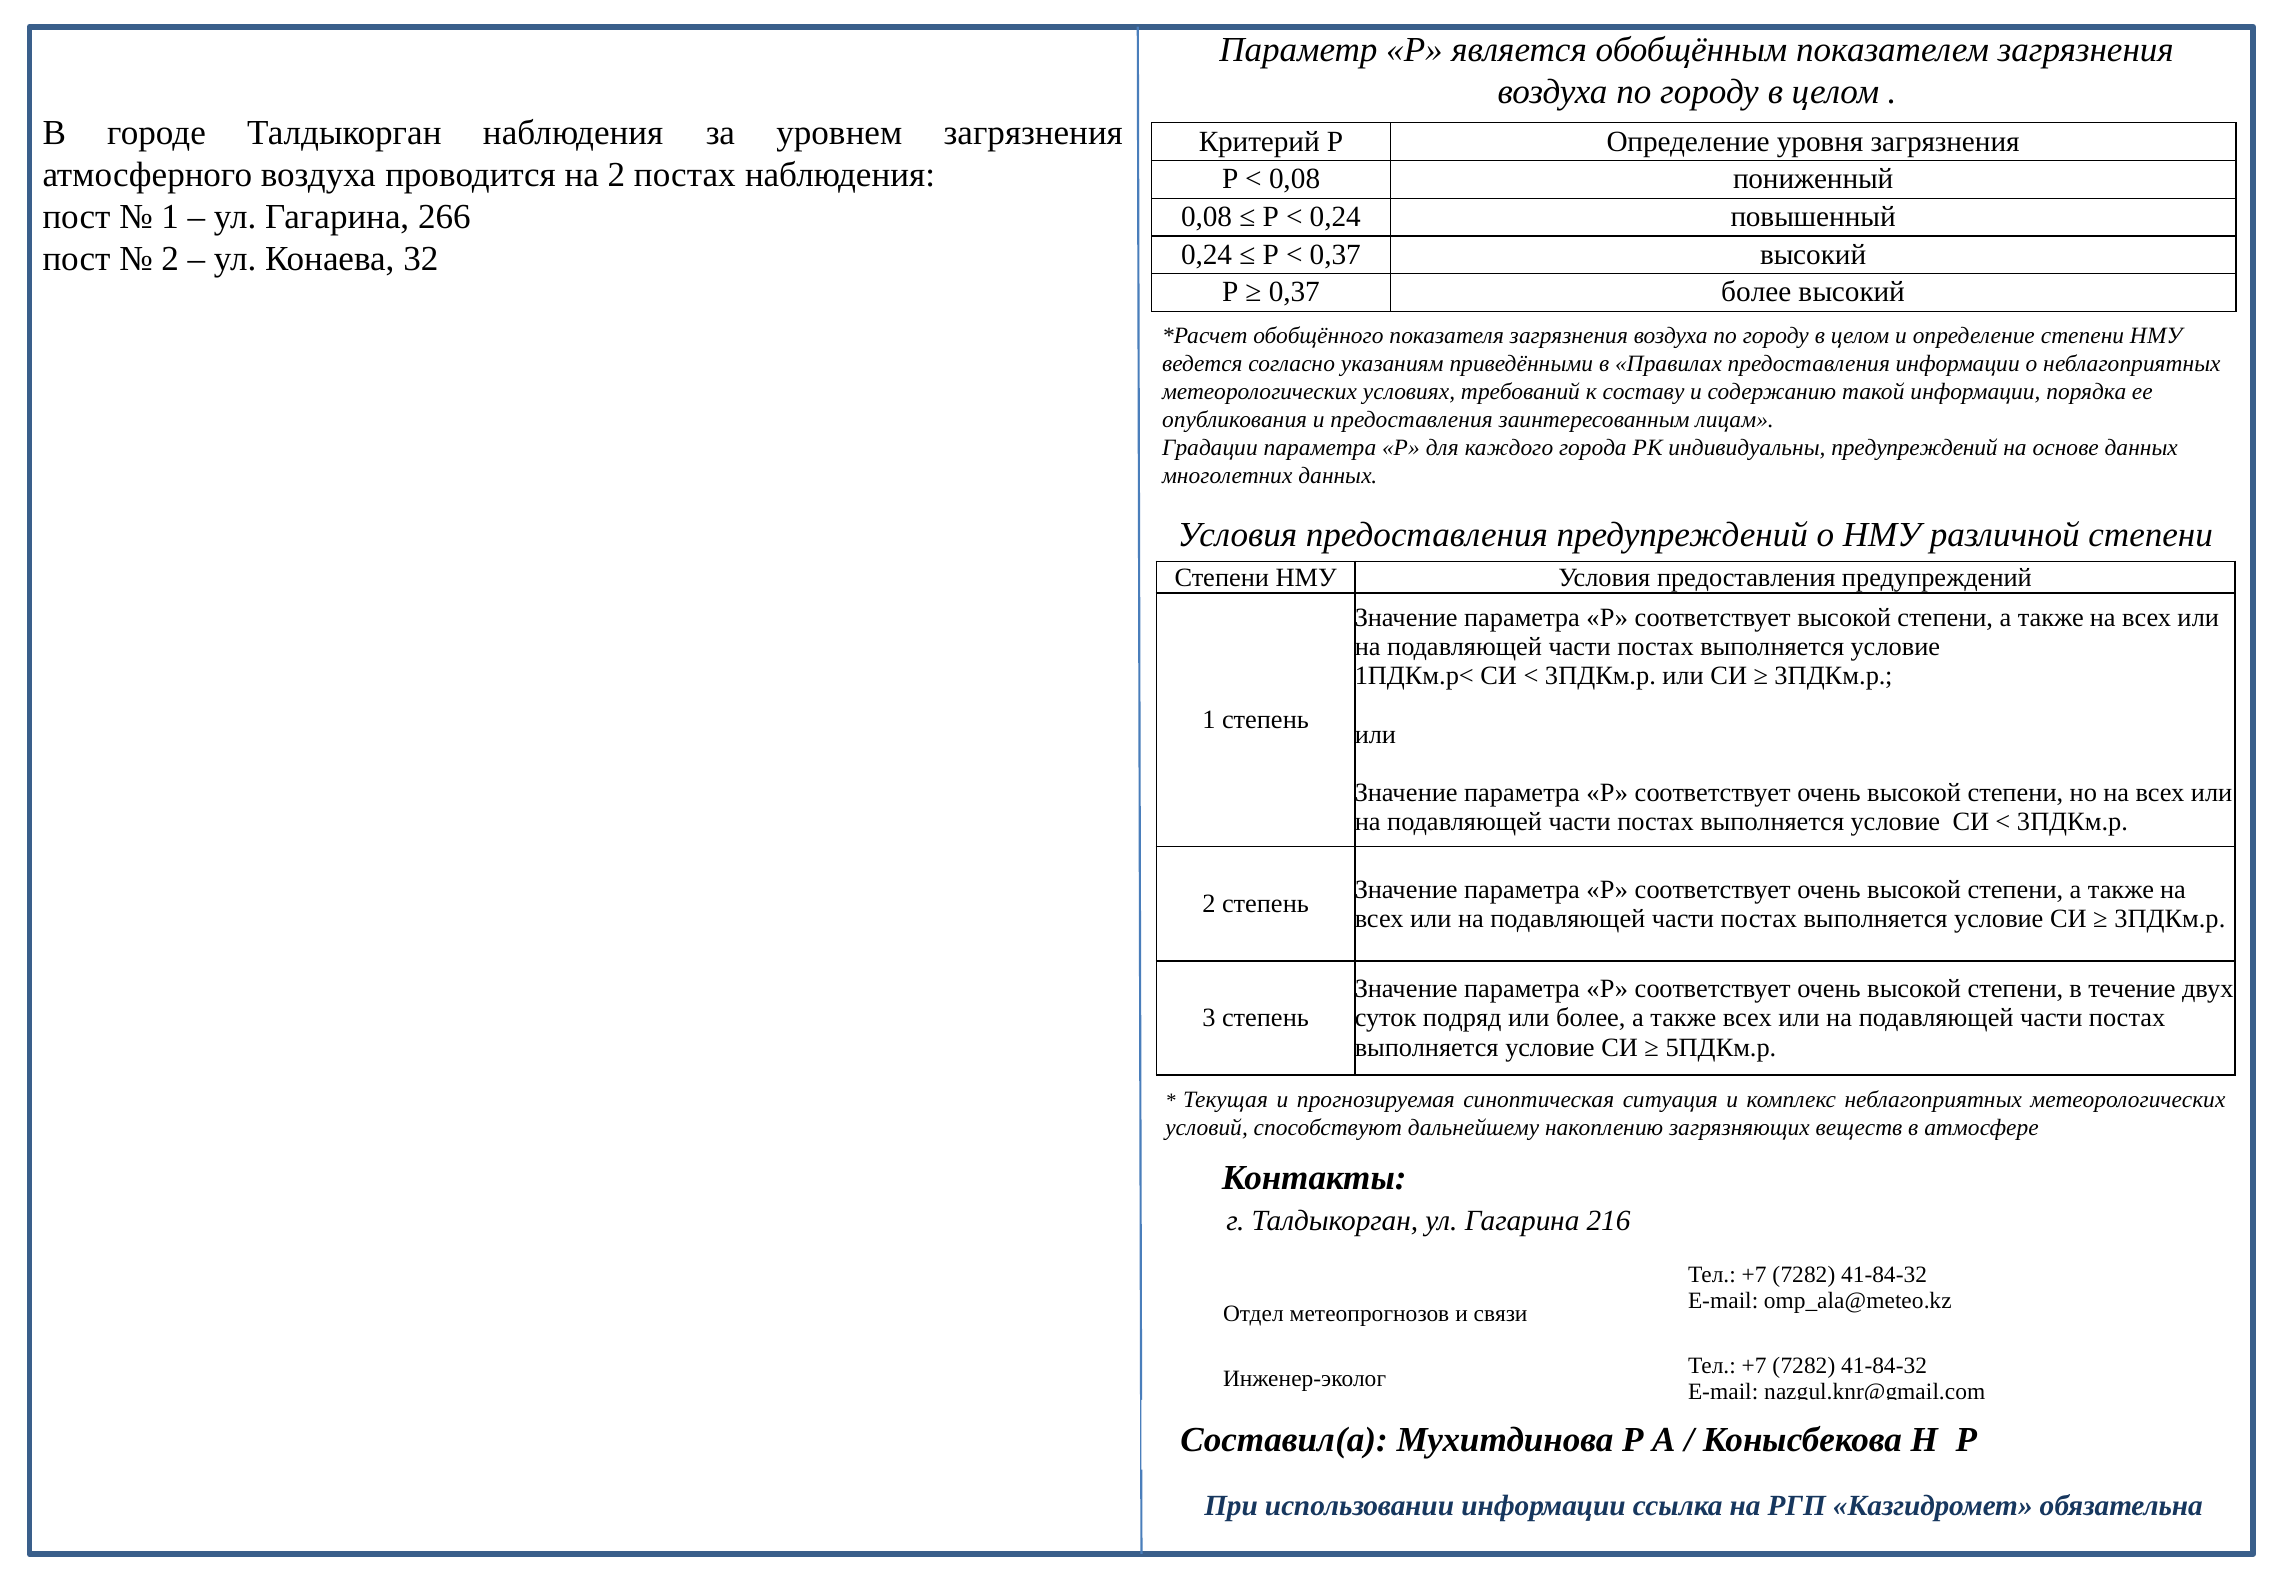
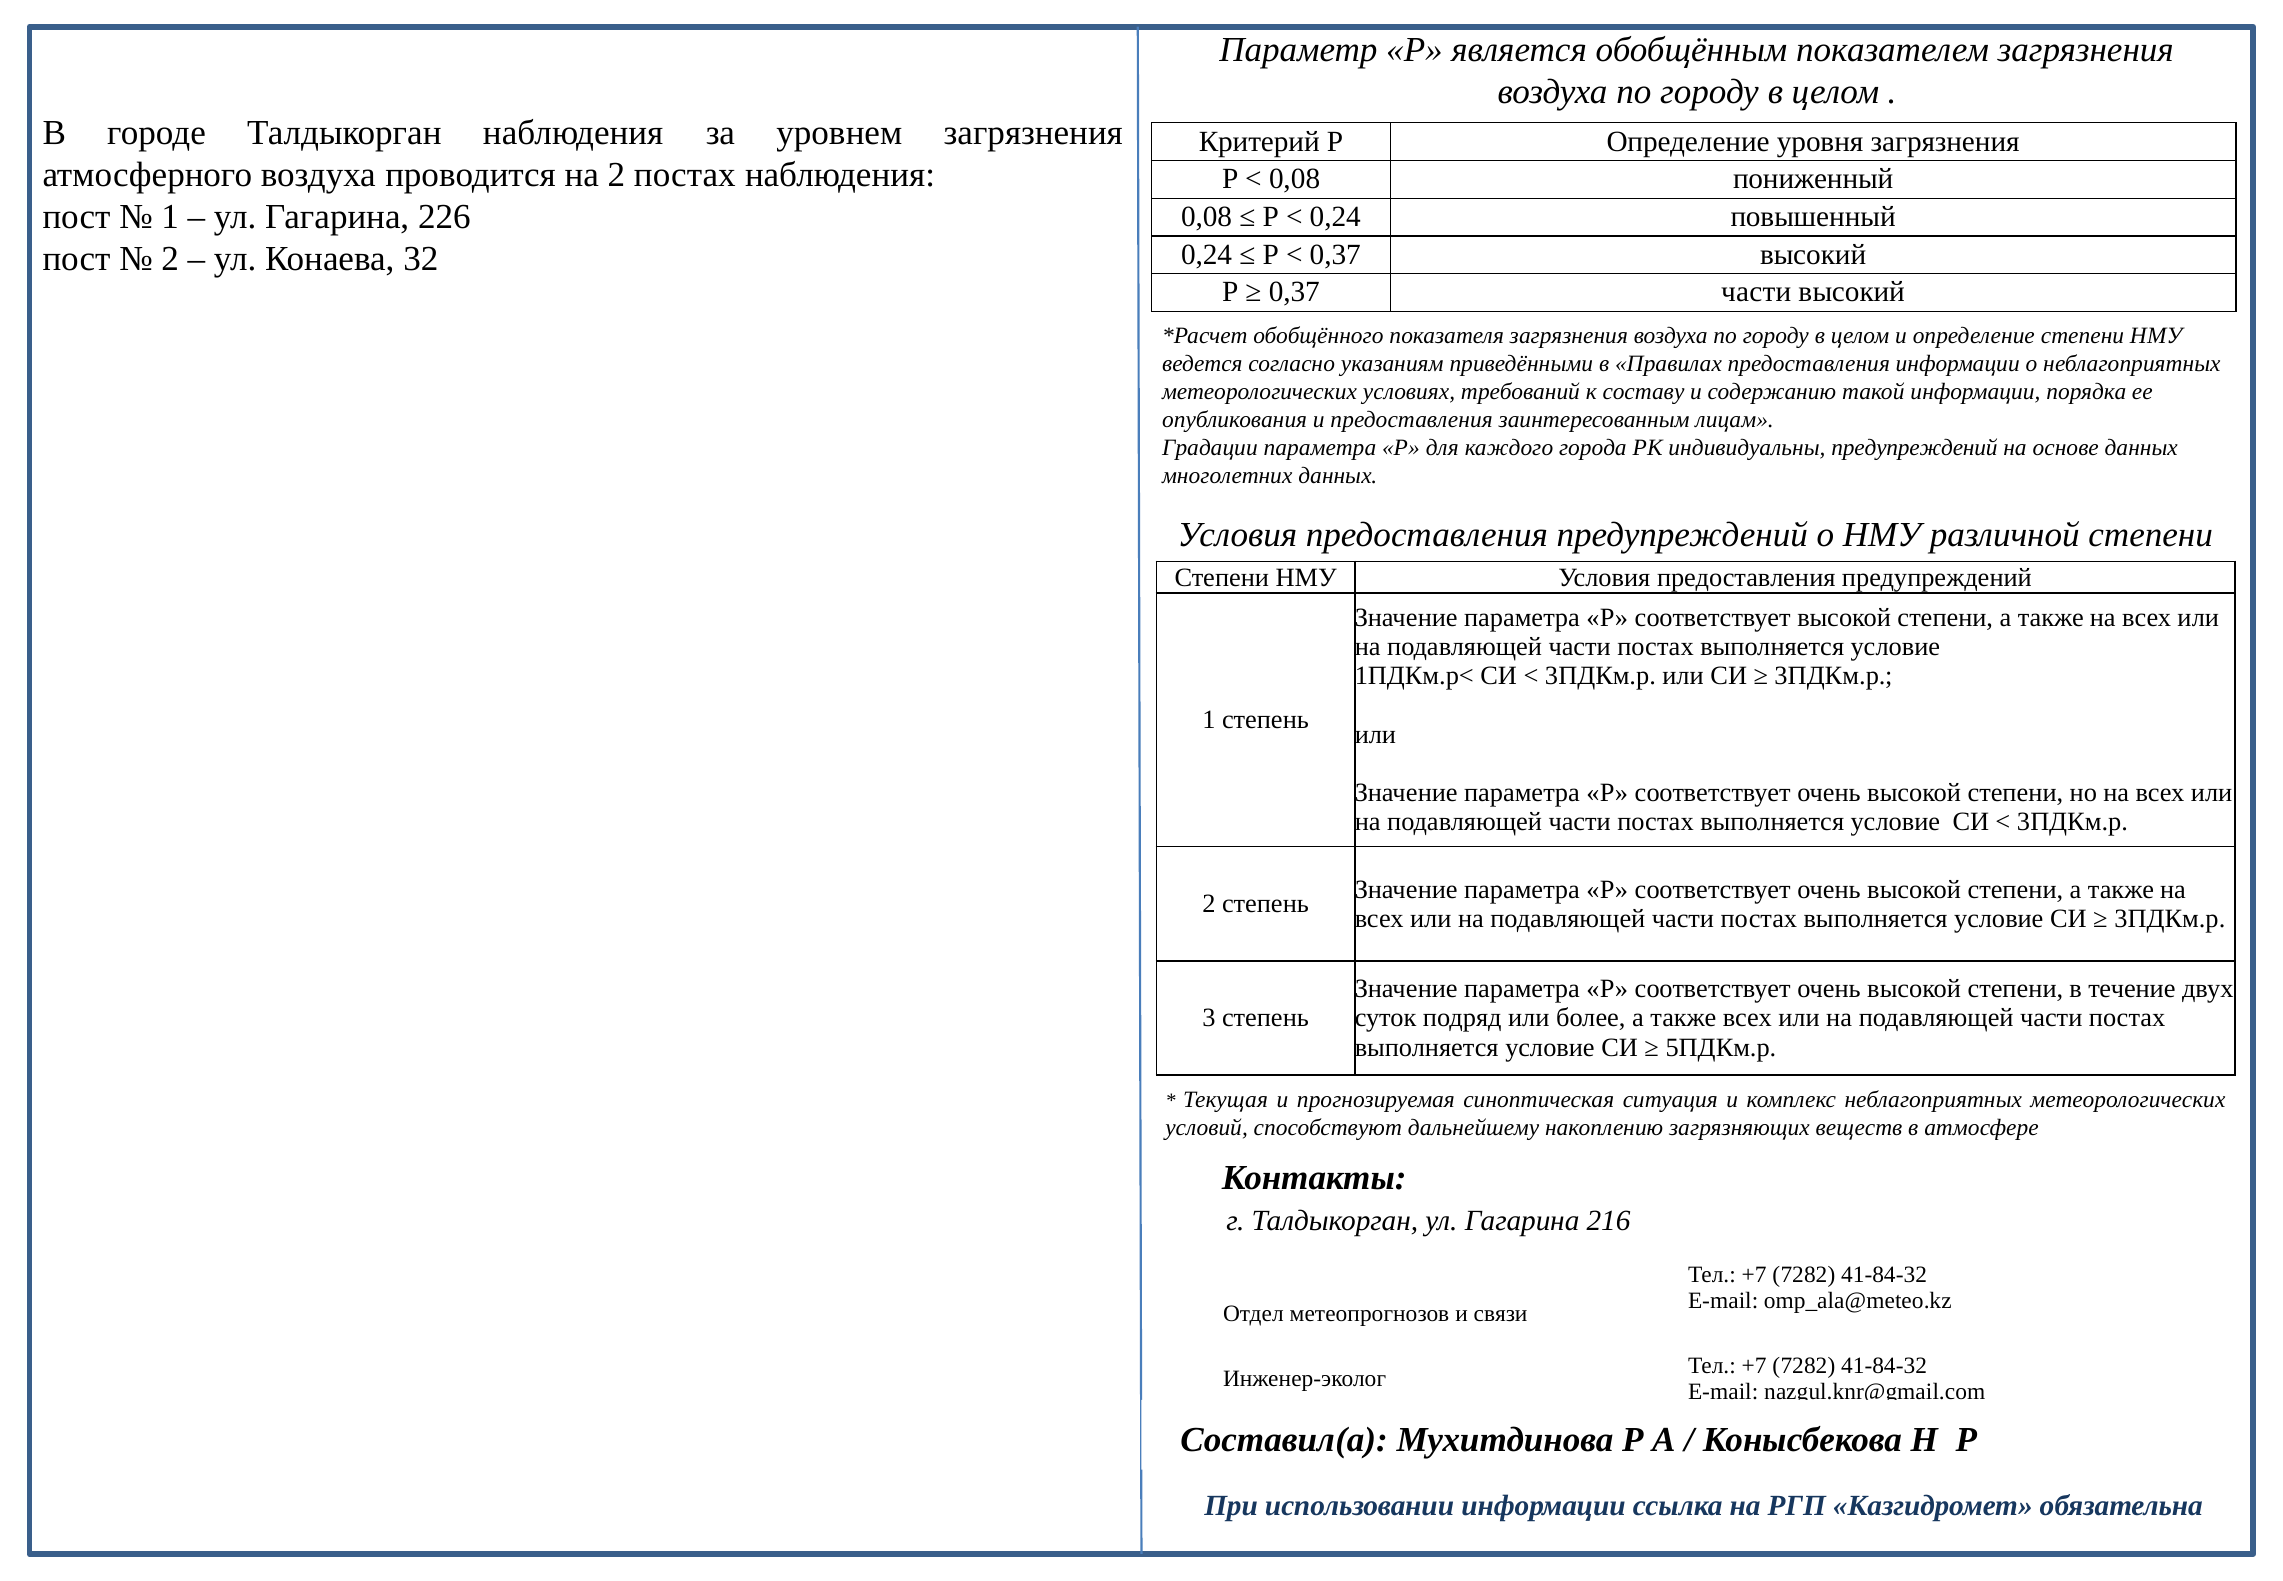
266: 266 -> 226 (444, 217)
0,37 более: более -> части (1756, 292)
